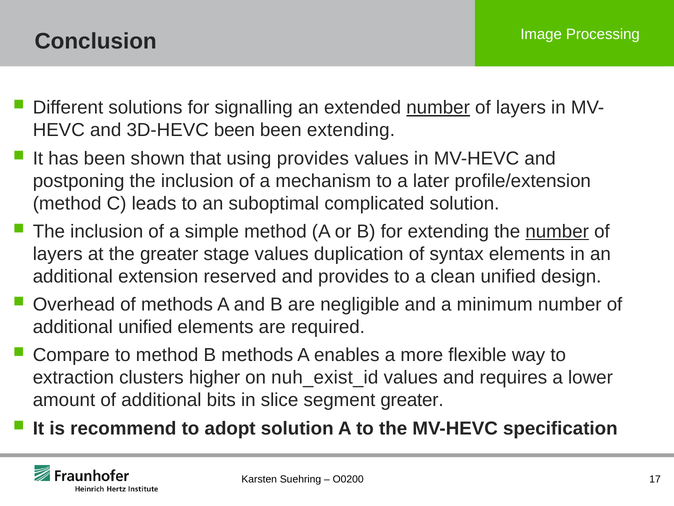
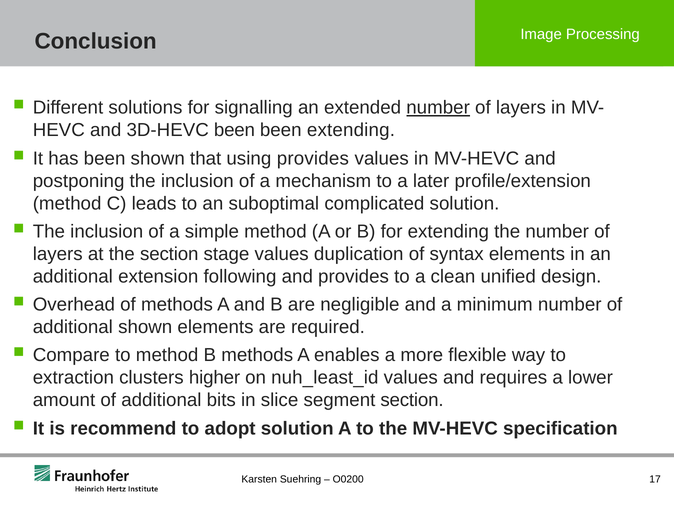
number underline: present -> none (557, 231)
the greater: greater -> section (169, 254)
reserved: reserved -> following (240, 276)
additional unified: unified -> shown (145, 327)
nuh_exist_id: nuh_exist_id -> nuh_least_id (325, 377)
segment greater: greater -> section (412, 400)
